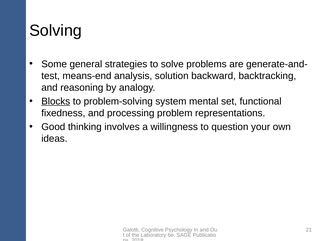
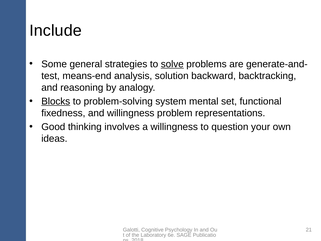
Solving: Solving -> Include (56, 30)
solve underline: none -> present (172, 64)
and processing: processing -> willingness (131, 113)
